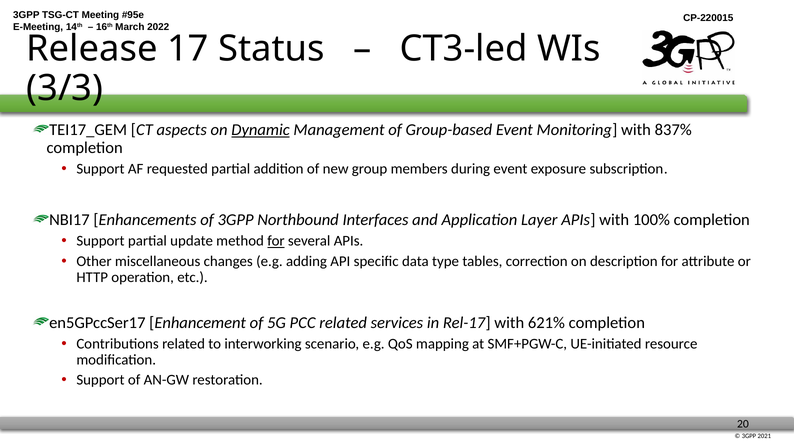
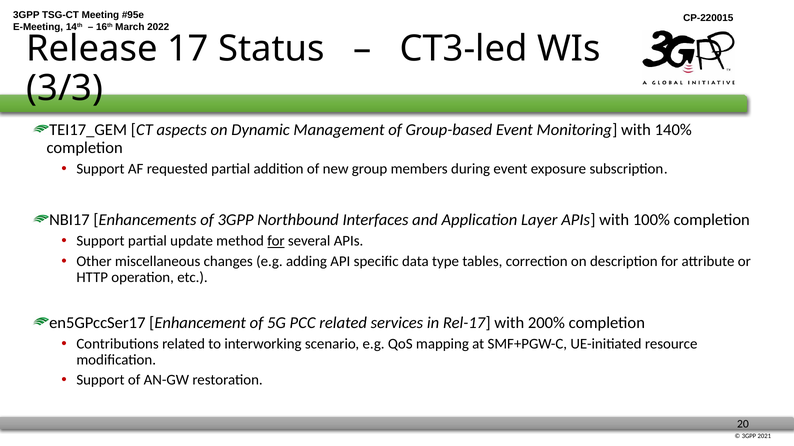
Dynamic underline: present -> none (261, 130)
837%: 837% -> 140% (673, 130)
621%: 621% -> 200% (546, 323)
